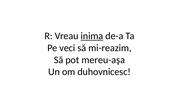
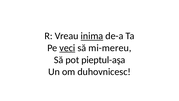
veci underline: none -> present (67, 48)
mi-reazim: mi-reazim -> mi-mereu (110, 48)
mereu-aşa: mereu-aşa -> pieptul-aşa (103, 60)
